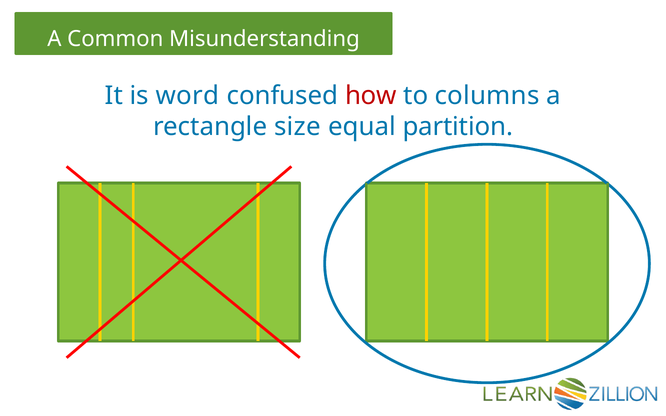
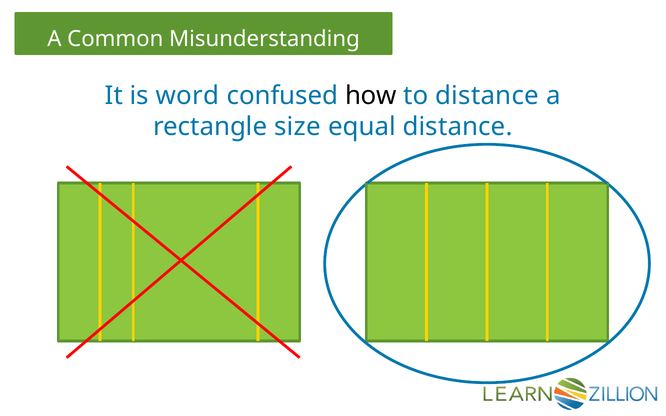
how colour: red -> black (371, 96)
to columns: columns -> distance (487, 96)
equal partition: partition -> distance (458, 127)
